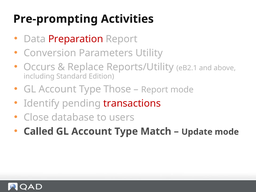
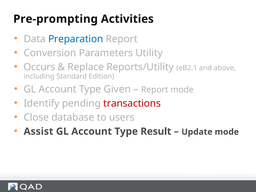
Preparation colour: red -> blue (76, 39)
Those: Those -> Given (117, 89)
Called: Called -> Assist (38, 131)
Match: Match -> Result (156, 131)
